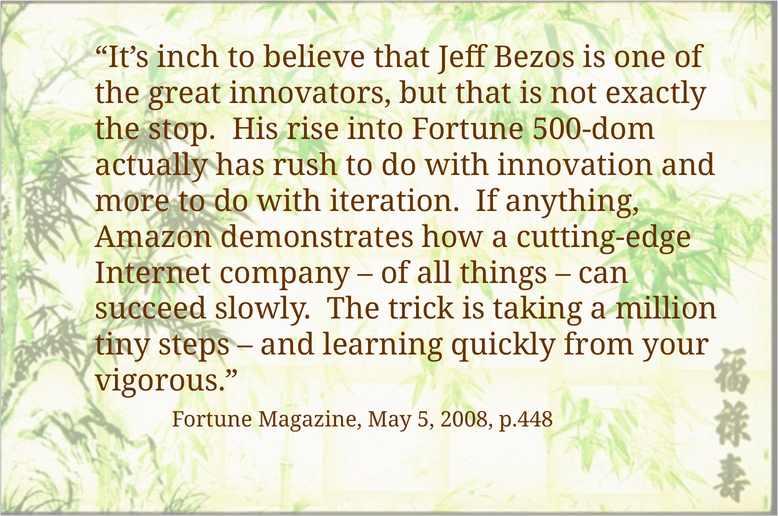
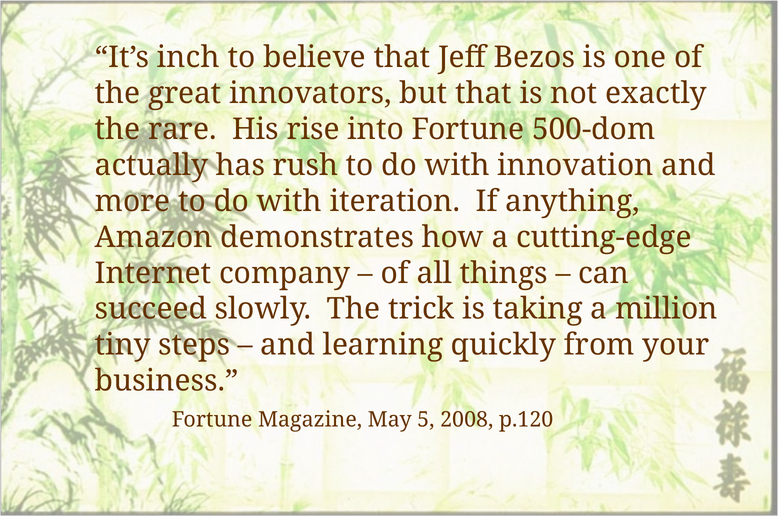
stop: stop -> rare (182, 129)
vigorous: vigorous -> business (167, 381)
p.448: p.448 -> p.120 (526, 420)
